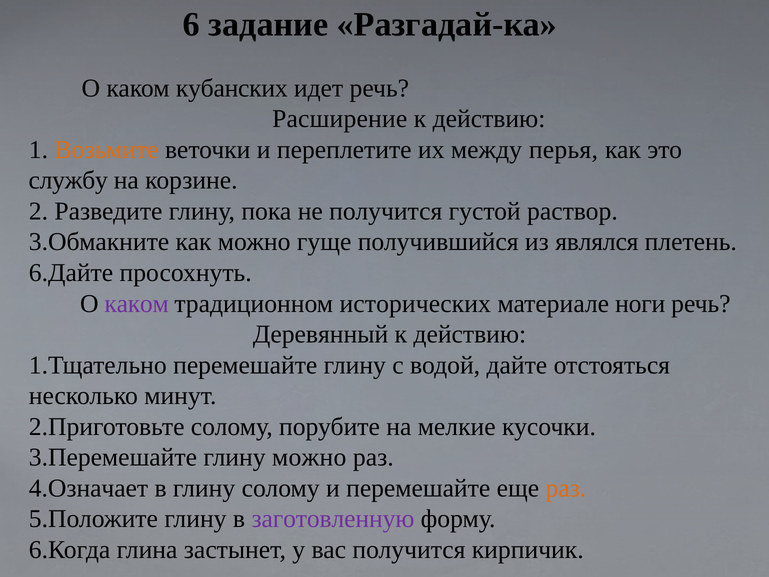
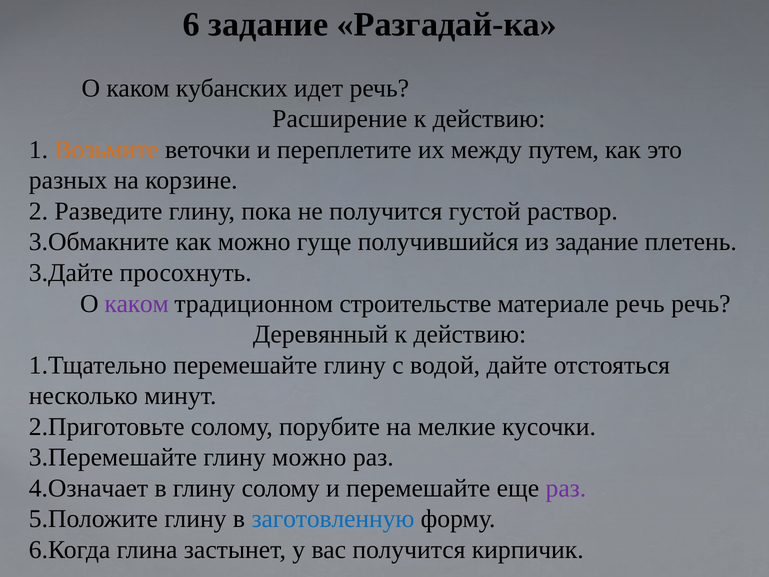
перья: перья -> путем (564, 150)
службу: службу -> разных (68, 180)
из являлся: являлся -> задание (597, 242)
6.Дайте: 6.Дайте -> 3.Дайте (71, 273)
исторических: исторических -> строительстве (415, 303)
материале ноги: ноги -> речь (640, 303)
раз colour: orange -> purple (566, 488)
заготовленную colour: purple -> blue (333, 519)
